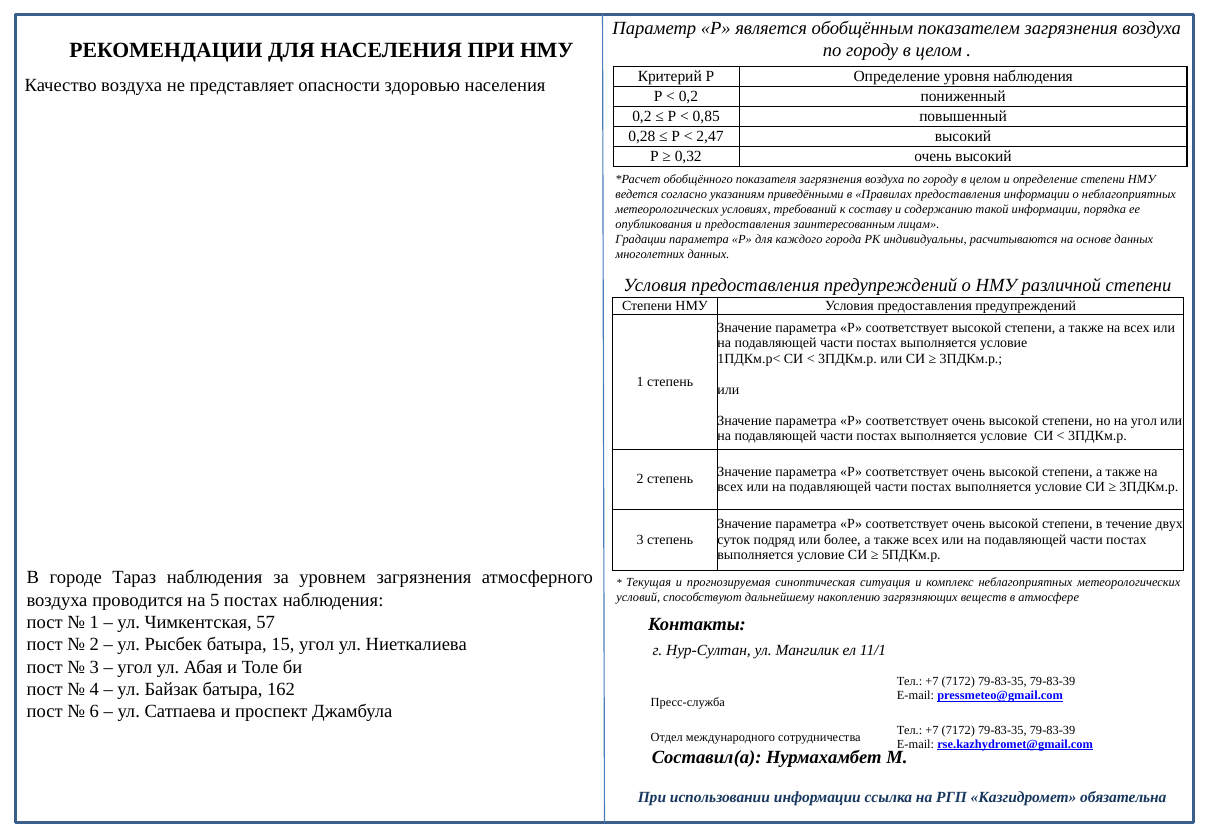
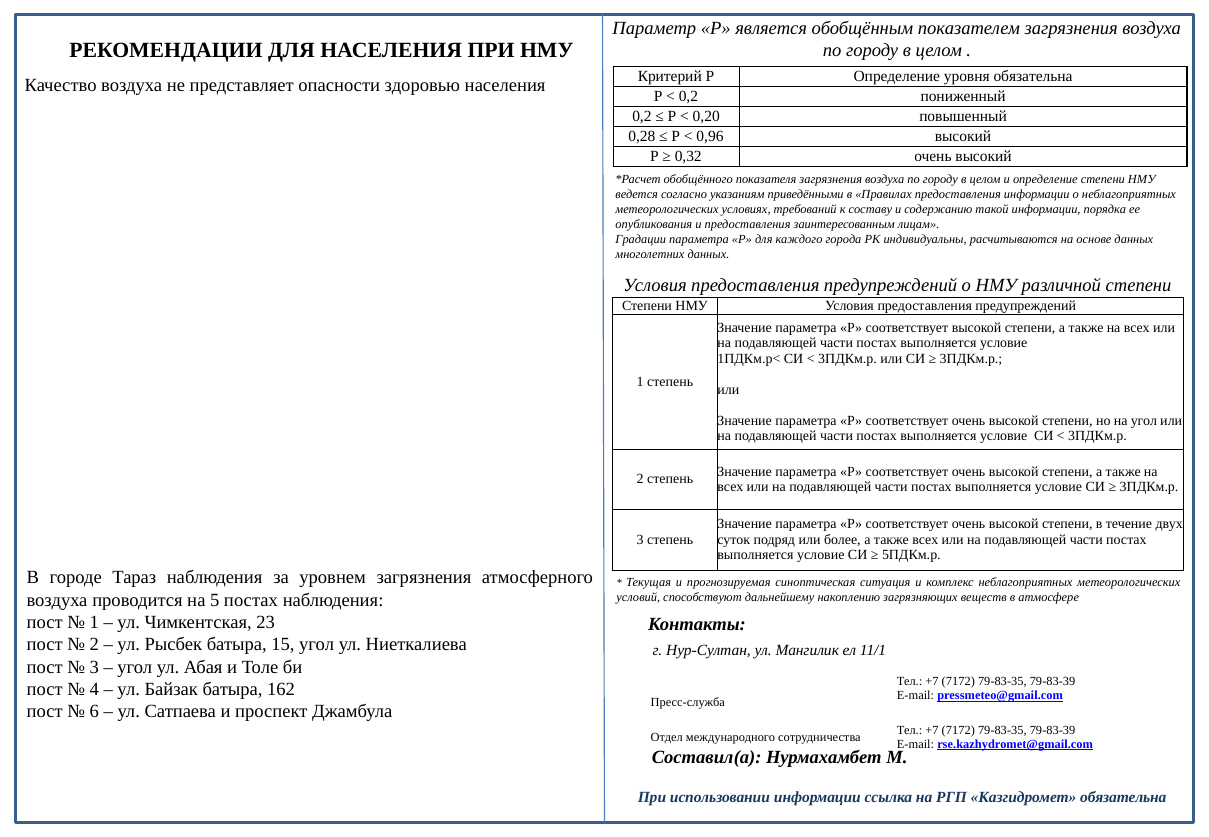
уровня наблюдения: наблюдения -> обязательна (1033, 76)
0,85: 0,85 -> 0,20 (706, 116)
2,47: 2,47 -> 0,96 (710, 136)
57: 57 -> 23 (266, 622)
